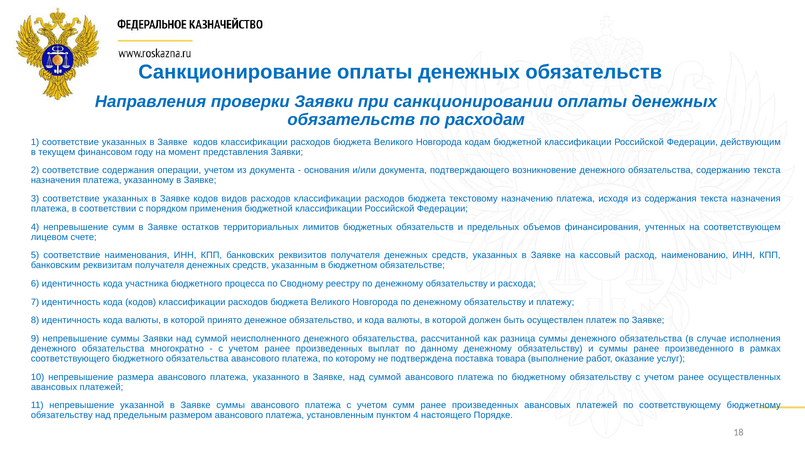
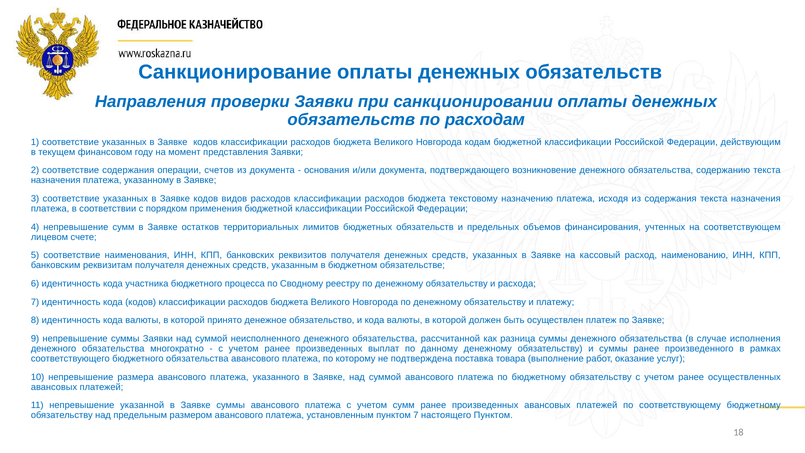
операции учетом: учетом -> счетов (219, 170)
пунктом 4: 4 -> 7 (416, 415)
настоящего Порядке: Порядке -> Пунктом (493, 415)
